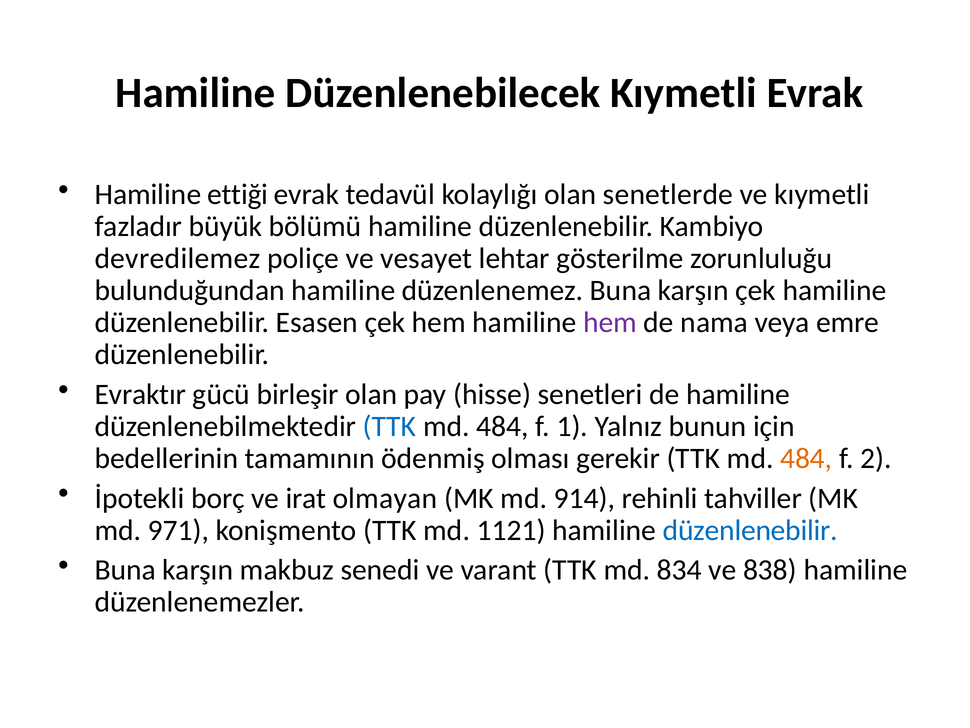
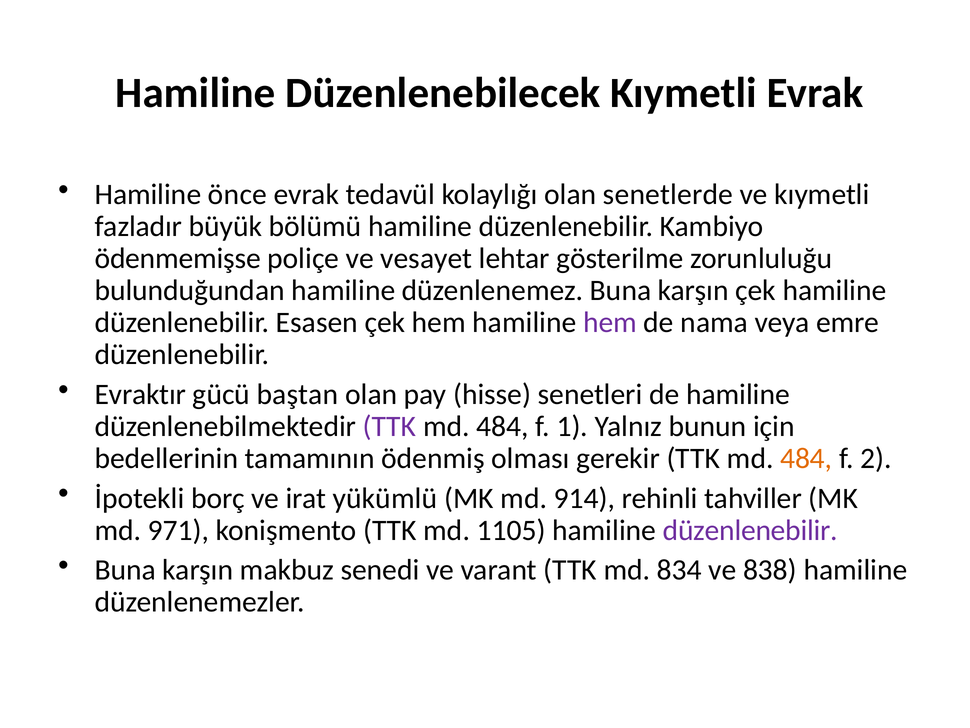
ettiği: ettiği -> önce (237, 194)
devredilemez: devredilemez -> ödenmemişse (178, 258)
birleşir: birleşir -> baştan (298, 394)
TTK colour: blue -> purple (390, 426)
olmayan: olmayan -> yükümlü (385, 498)
1121: 1121 -> 1105 (511, 530)
düzenlenebilir colour: blue -> purple (750, 530)
